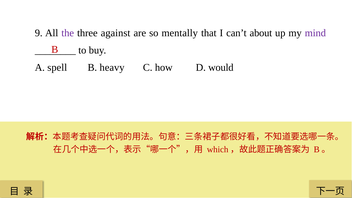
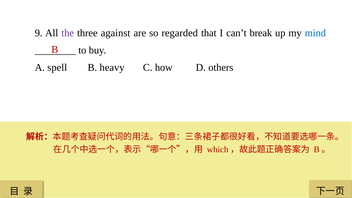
mentally: mentally -> regarded (180, 33)
about: about -> break (261, 33)
mind colour: purple -> blue (315, 33)
would: would -> others (221, 67)
